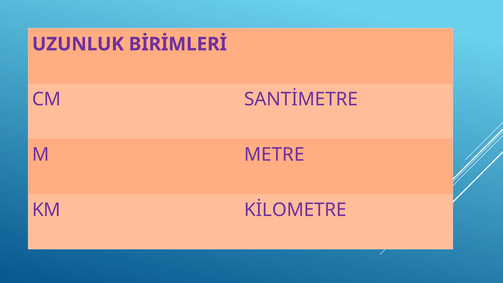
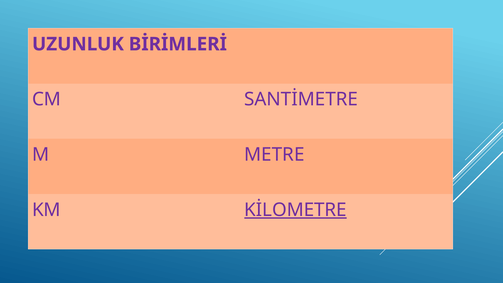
KİLOMETRE underline: none -> present (296, 210)
